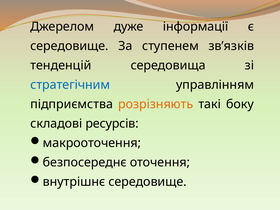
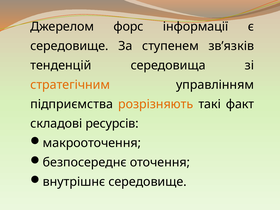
дуже: дуже -> форс (129, 27)
стратегічним colour: blue -> orange (70, 85)
боку: боку -> факт (240, 104)
